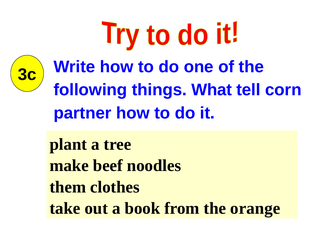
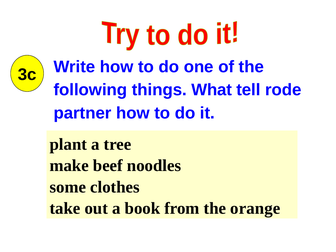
corn: corn -> rode (283, 90)
them: them -> some (68, 187)
